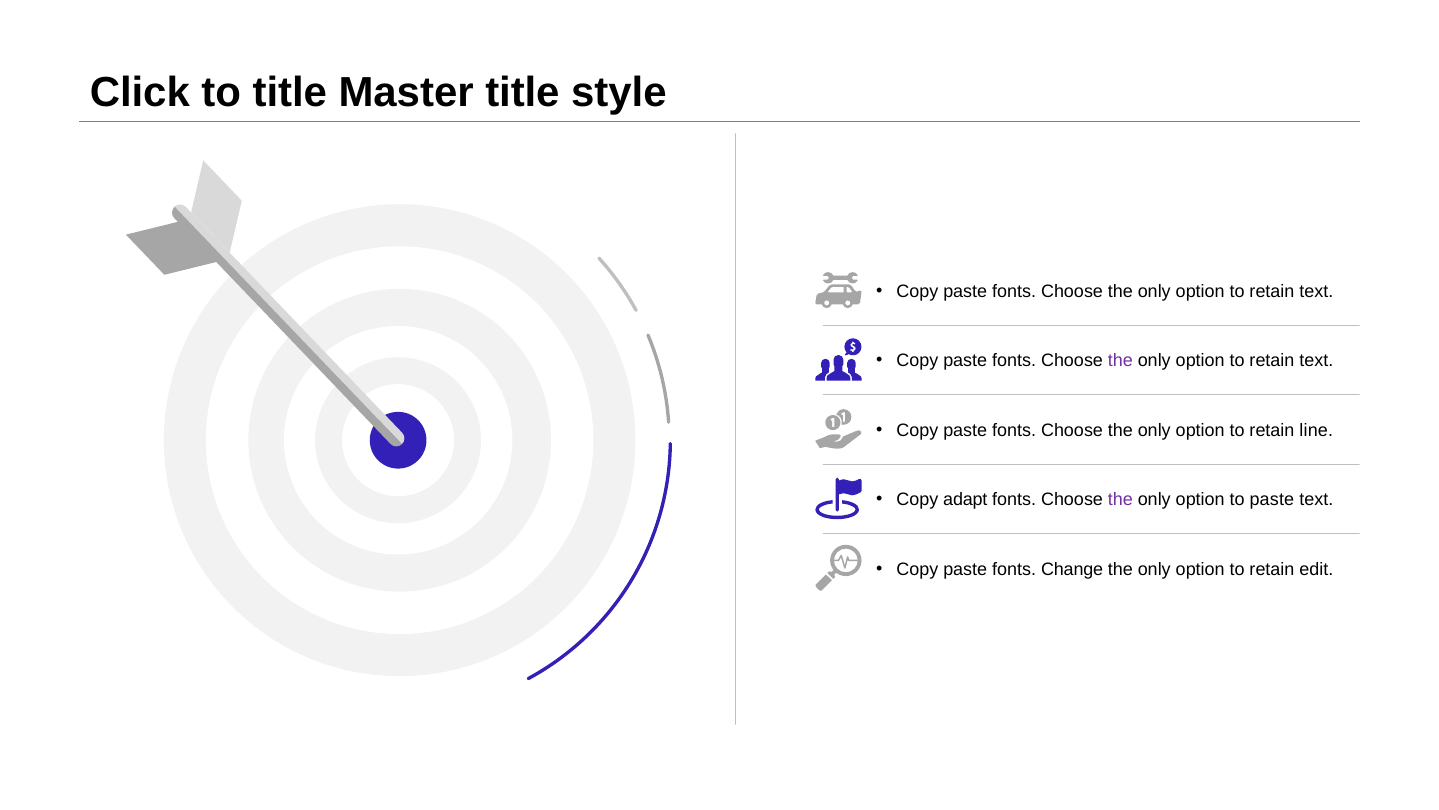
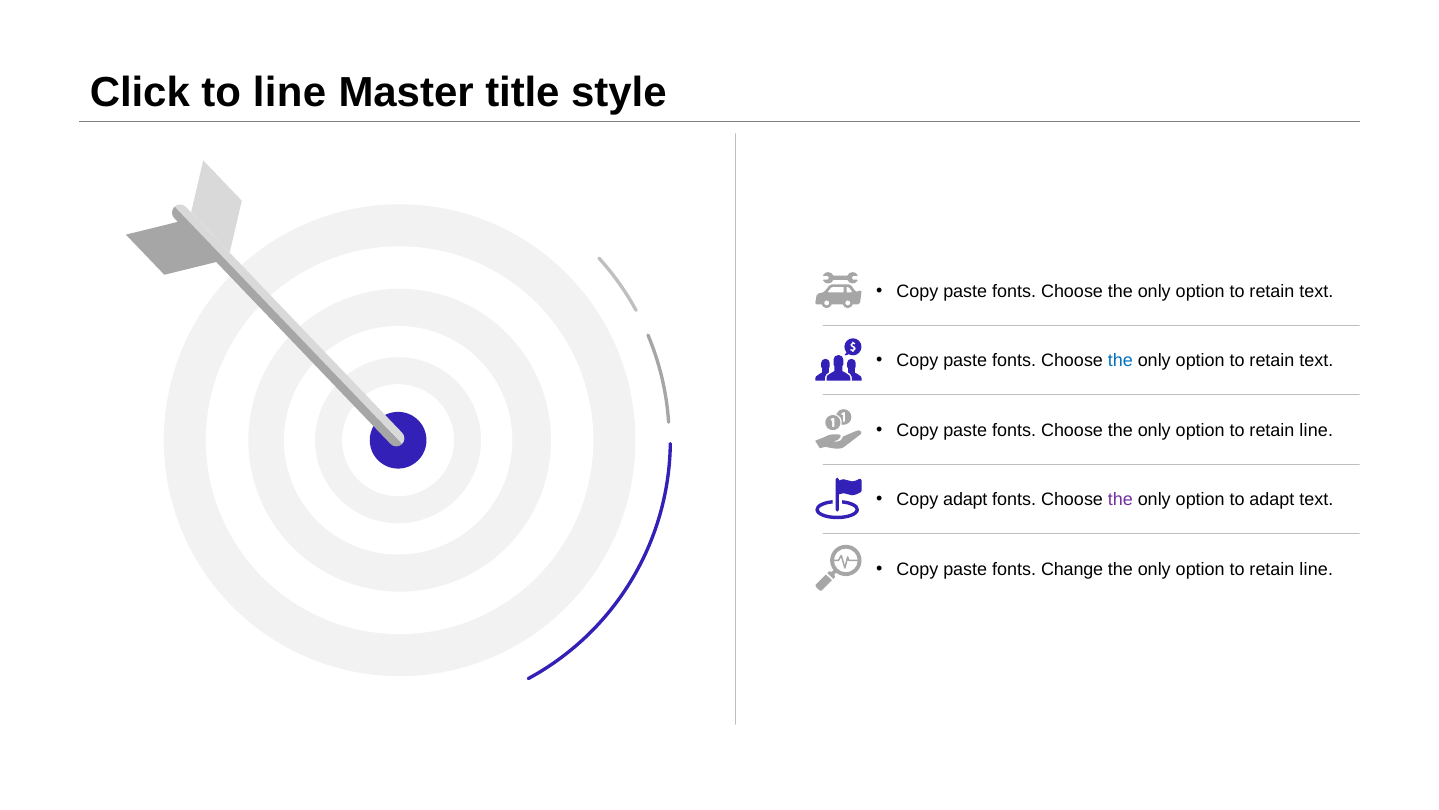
to title: title -> line (290, 93)
the colour: purple -> blue (1120, 361)
to paste: paste -> adapt (1272, 499)
edit: edit -> line (1316, 569)
